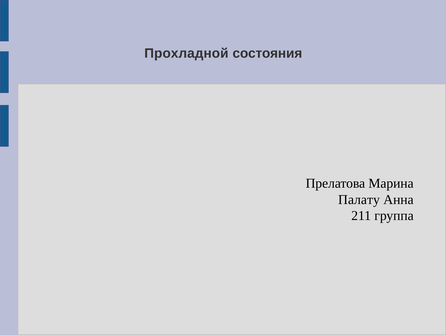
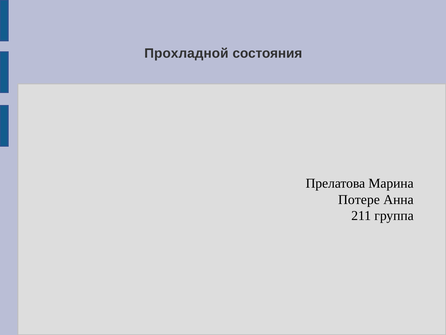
Палату: Палату -> Потере (359, 199)
